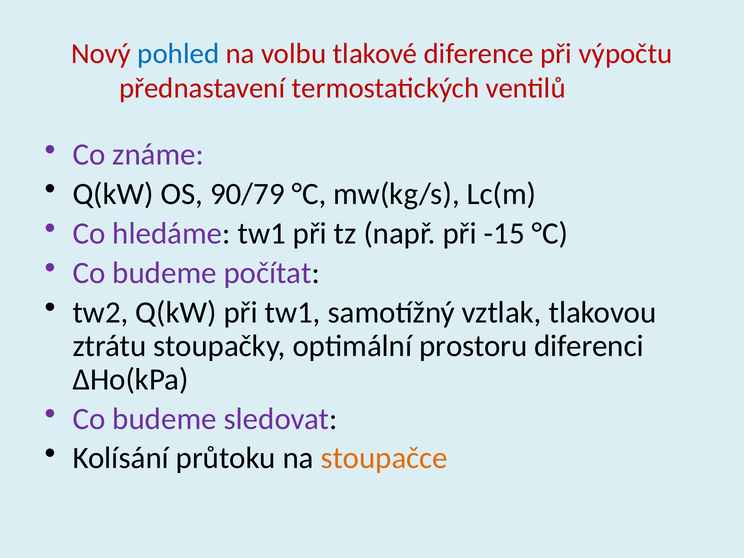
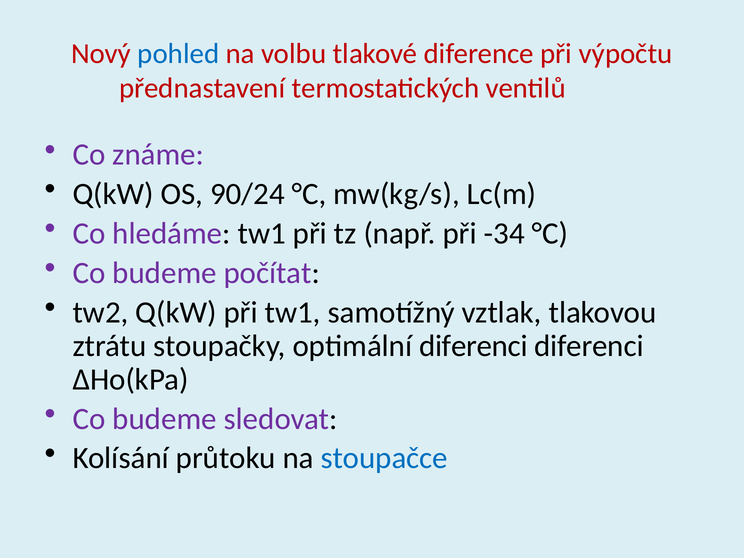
90/79: 90/79 -> 90/24 (247, 194)
-15: -15 -> -34 (504, 234)
optimální prostoru: prostoru -> diferenci (473, 346)
stoupačce colour: orange -> blue (384, 458)
